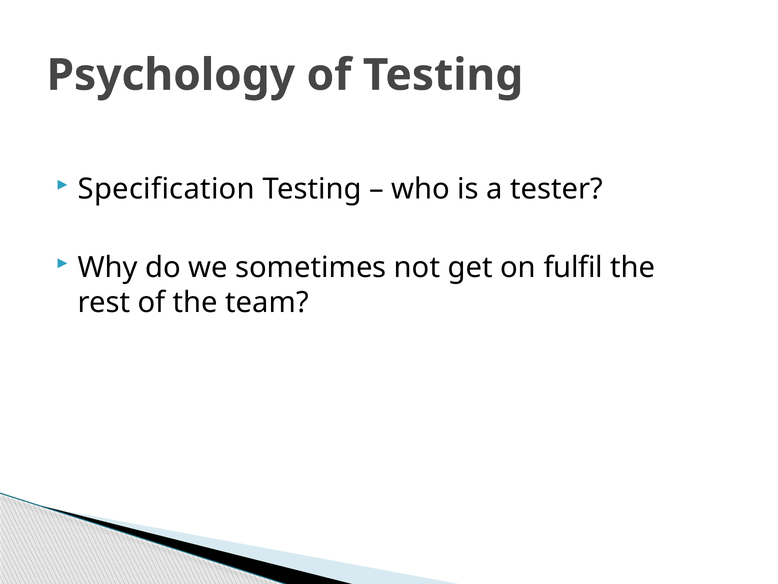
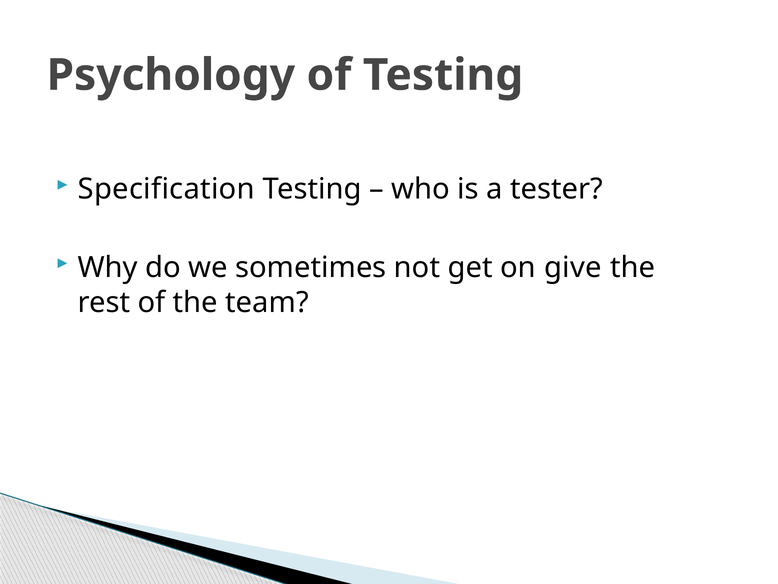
fulfil: fulfil -> give (573, 268)
